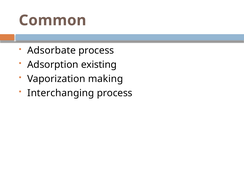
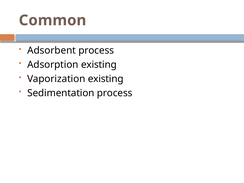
Adsorbate: Adsorbate -> Adsorbent (52, 50)
Vaporization making: making -> existing (106, 79)
Interchanging: Interchanging -> Sedimentation (61, 93)
